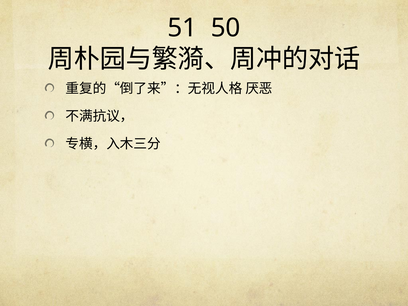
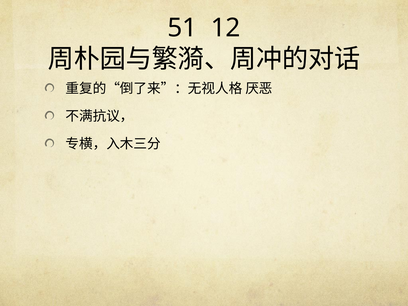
50: 50 -> 12 (226, 28)
